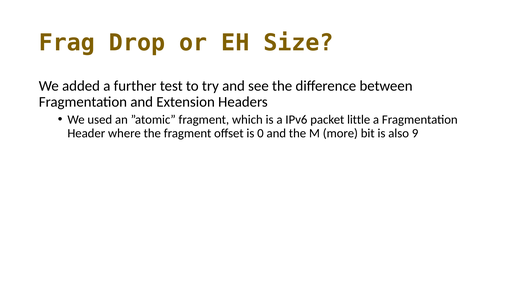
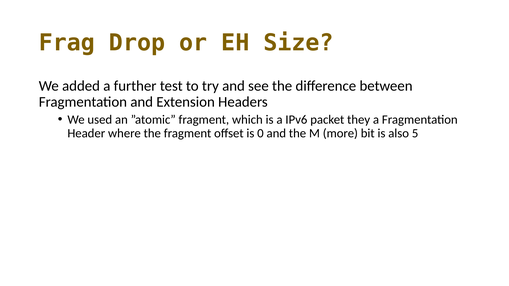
little: little -> they (359, 120)
9: 9 -> 5 (415, 133)
